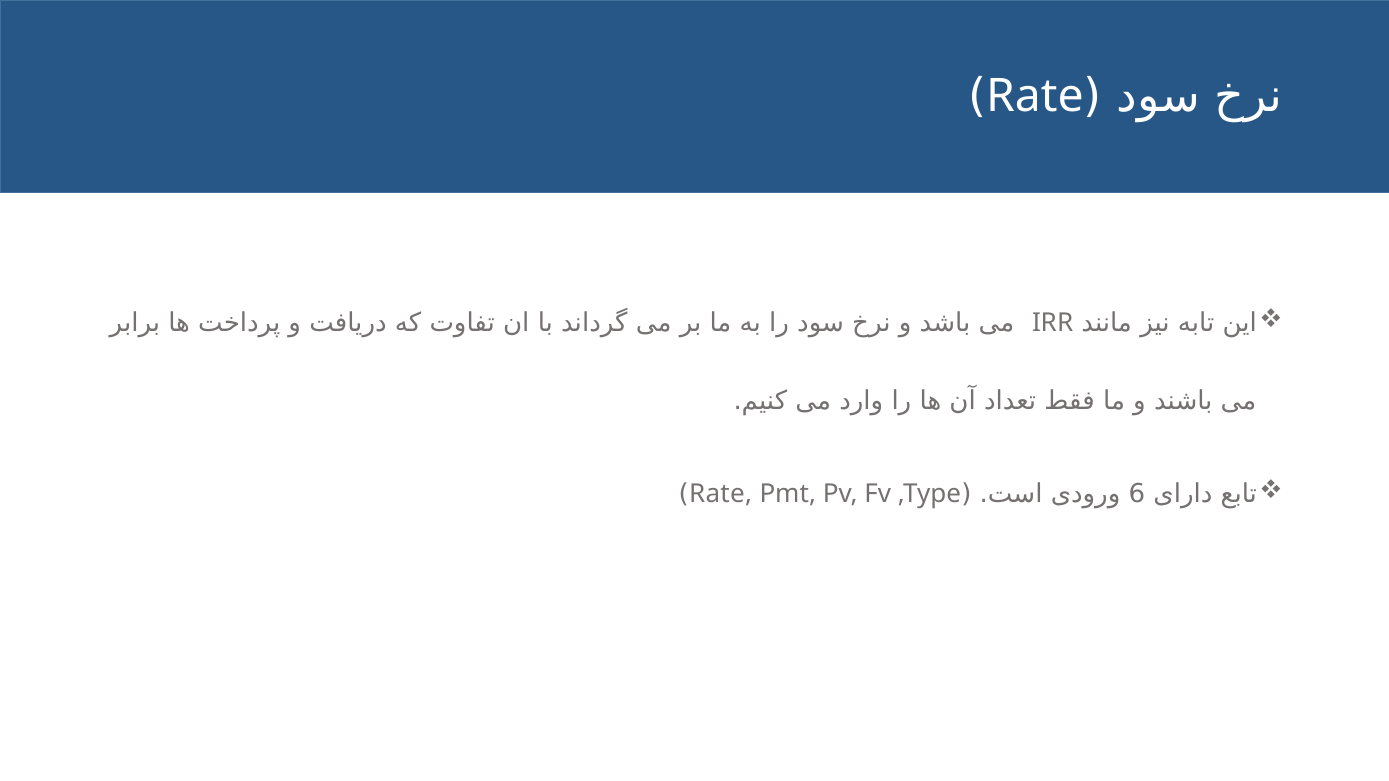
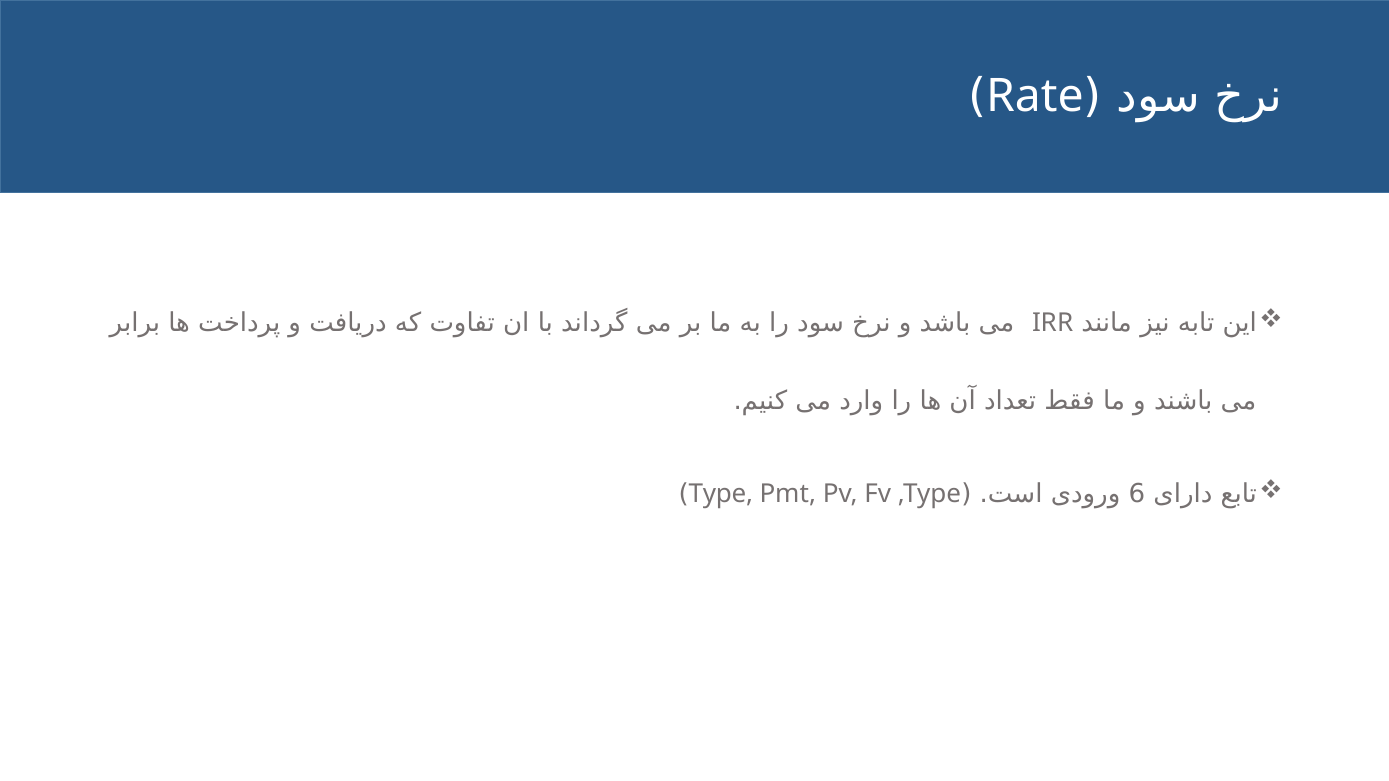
Rate: Rate -> Type (721, 494)
